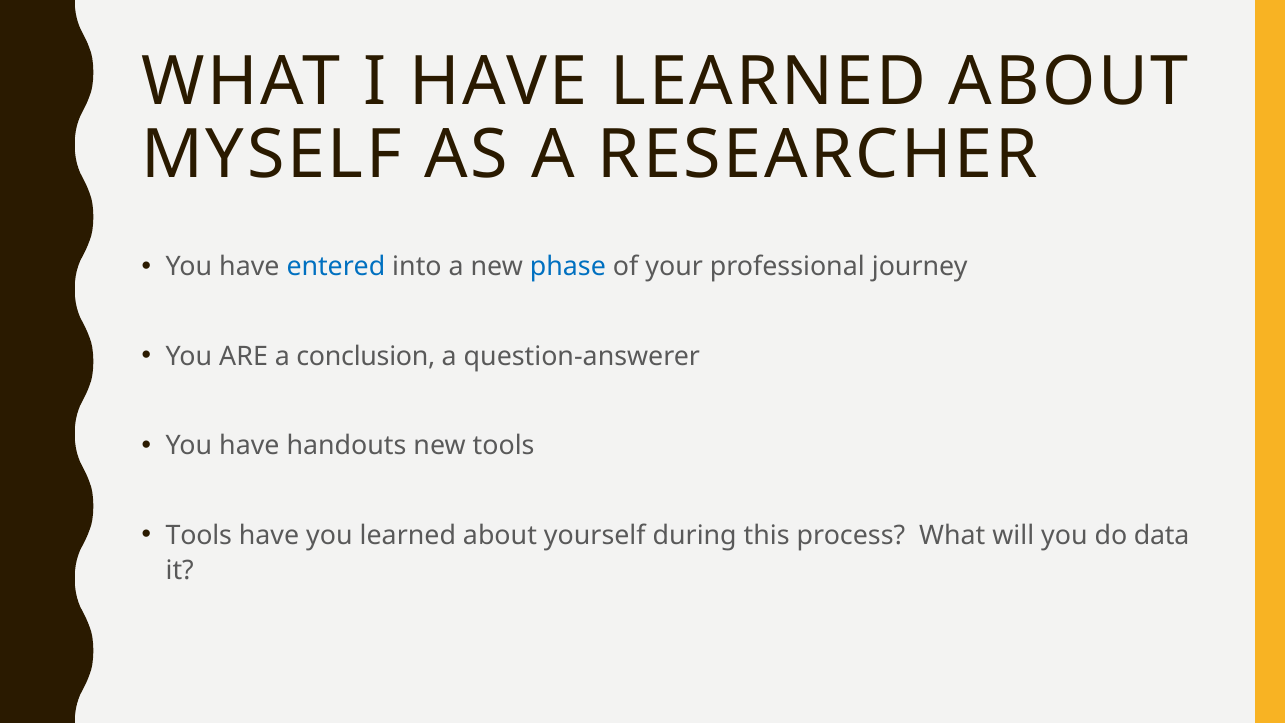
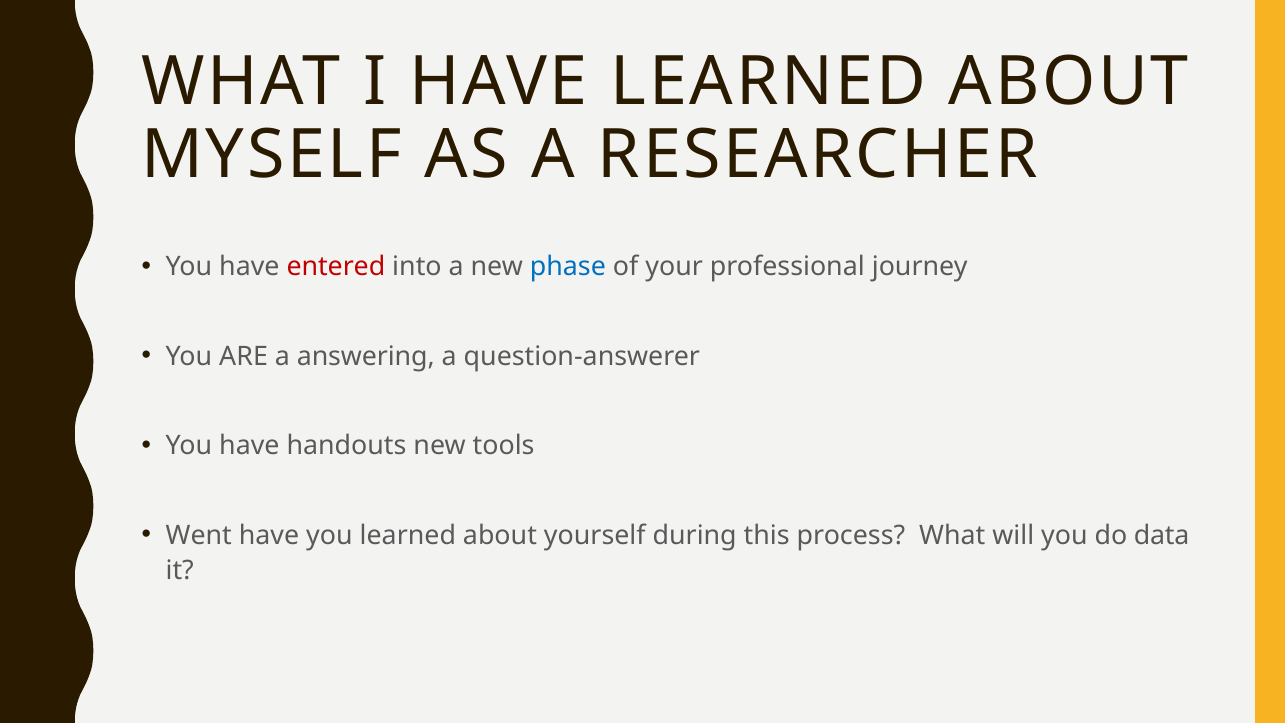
entered colour: blue -> red (336, 267)
conclusion: conclusion -> answering (366, 356)
Tools: Tools -> Went (199, 535)
